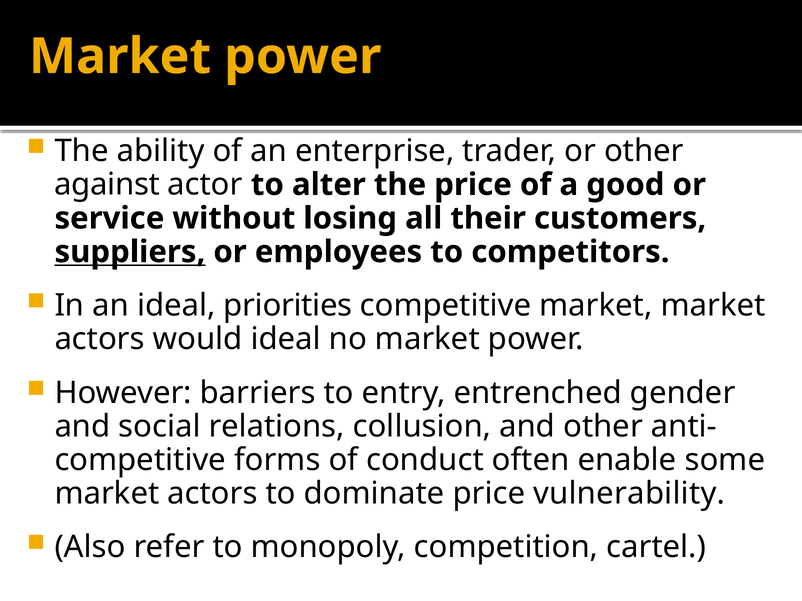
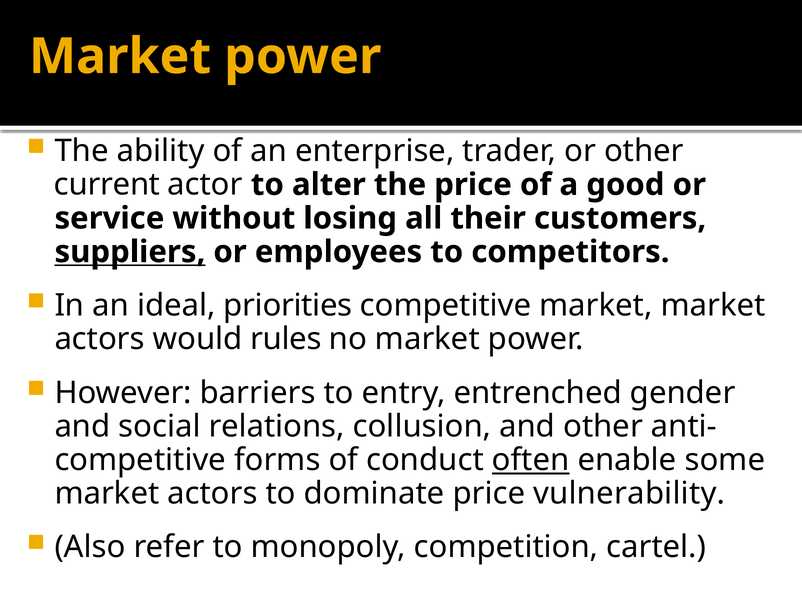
against: against -> current (107, 185)
would ideal: ideal -> rules (286, 339)
often underline: none -> present (531, 460)
